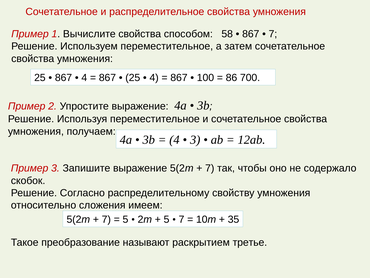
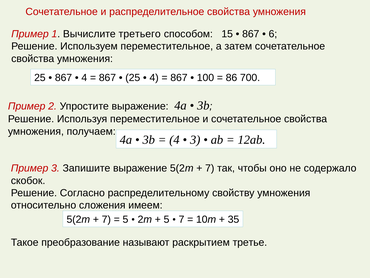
Вычислите свойства: свойства -> третьего (140, 34)
58: 58 -> 15 (227, 34)
7: 7 -> 6 (273, 34)
